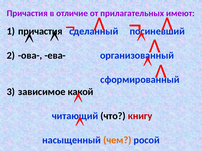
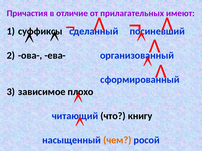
причастия: причастия -> суффиксы (40, 31)
какой: какой -> плохо (81, 92)
книгу colour: red -> black (140, 116)
